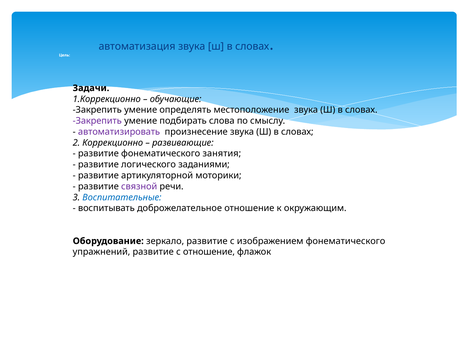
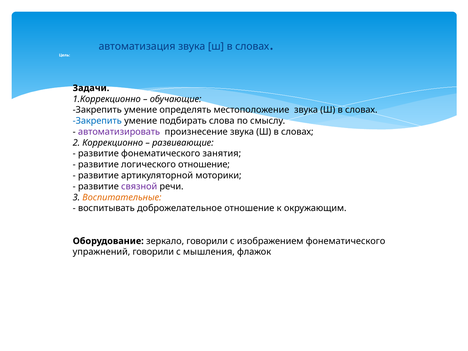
Закрепить colour: purple -> blue (97, 121)
логического заданиями: заданиями -> отношение (204, 165)
Воспитательные colour: blue -> orange (122, 197)
зеркало развитие: развитие -> говорили (207, 241)
упражнений развитие: развитие -> говорили (153, 252)
с отношение: отношение -> мышления (209, 252)
